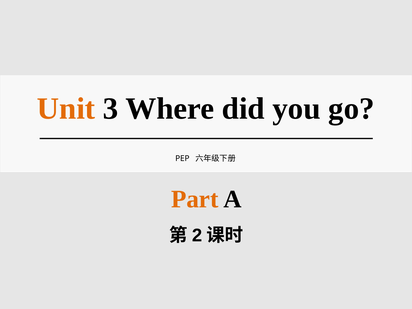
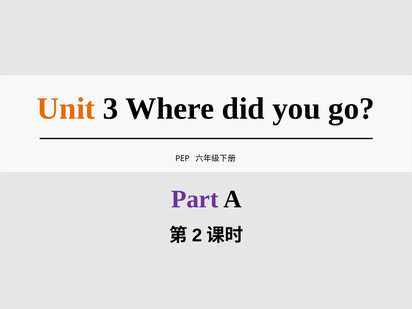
Part colour: orange -> purple (195, 199)
